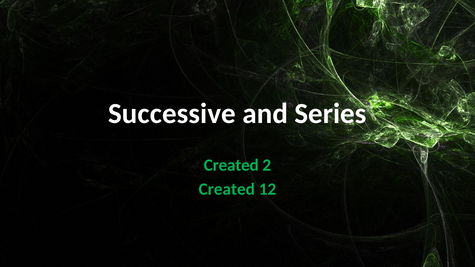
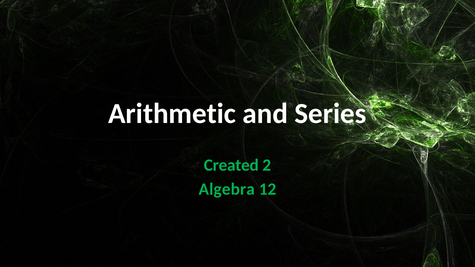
Successive: Successive -> Arithmetic (172, 114)
Created: Created -> Algebra (227, 189)
